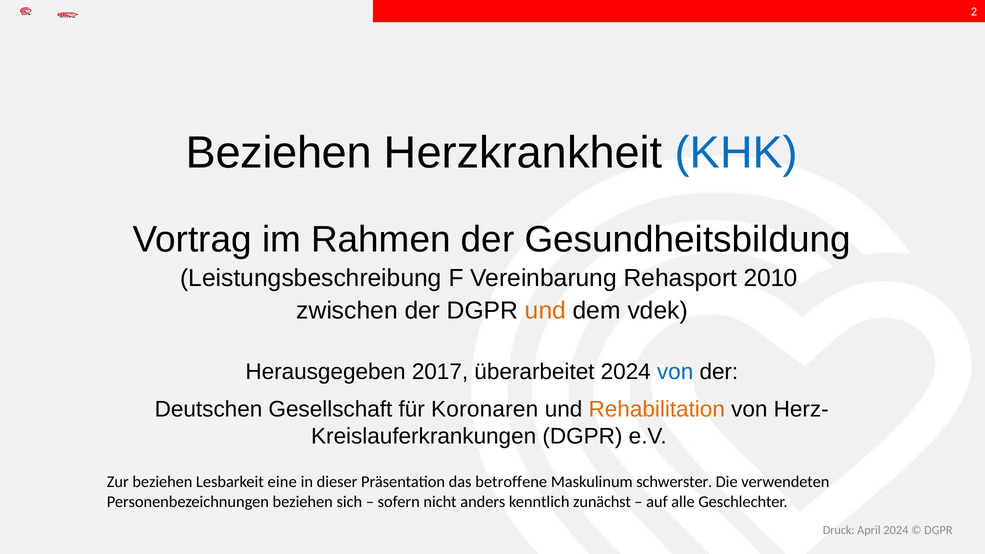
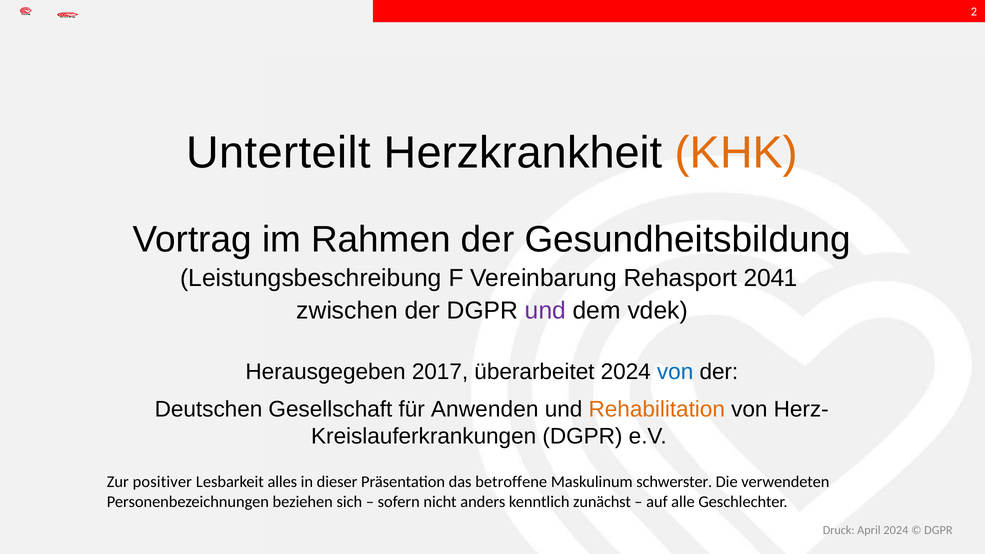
Beziehen: Beziehen -> Unterteilt (278, 153)
KHK colour: blue -> orange (736, 153)
2010: 2010 -> 2041 (771, 278)
und colour: orange -> purple (545, 311)
Koronaren: Koronaren -> Anwenden (485, 409)
Zur beziehen: beziehen -> positiver (162, 482)
eine: eine -> alles (282, 482)
